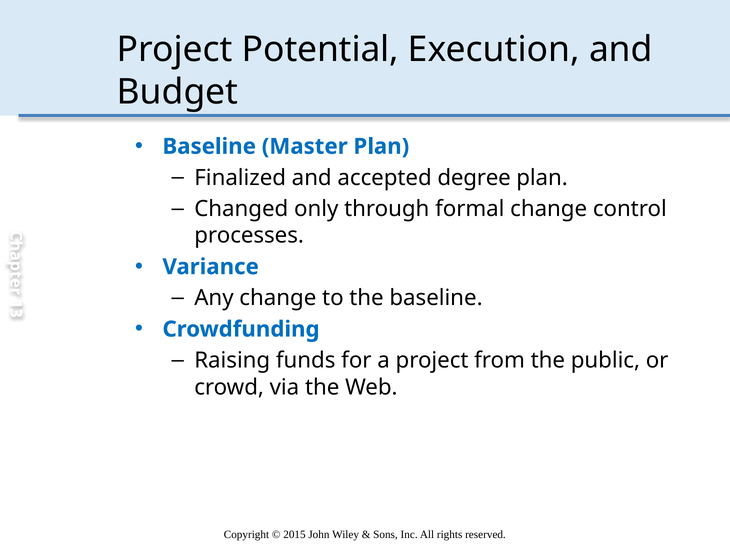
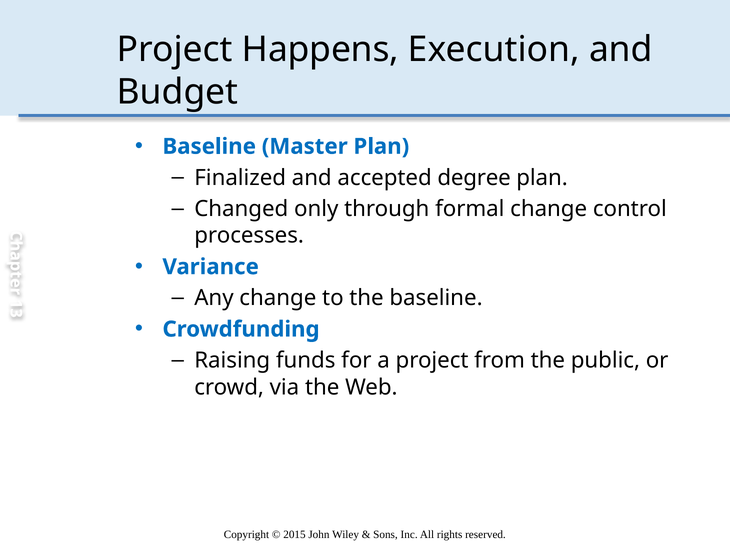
Potential: Potential -> Happens (320, 49)
